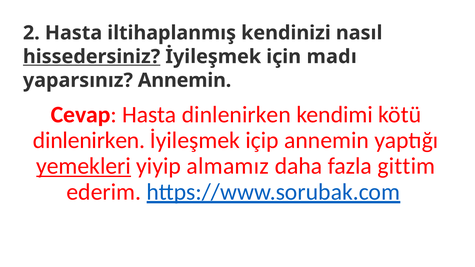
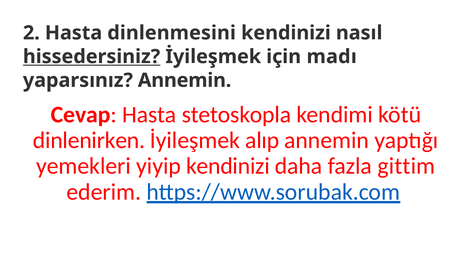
iltihaplanmış: iltihaplanmış -> dinlenmesini (172, 33)
Hasta dinlenirken: dinlenirken -> stetoskopla (236, 115)
içip: içip -> alıp (262, 141)
yemekleri underline: present -> none (84, 166)
yiyip almamız: almamız -> kendinizi (228, 166)
